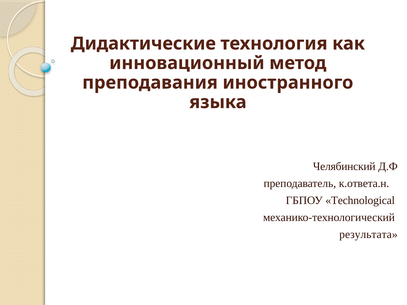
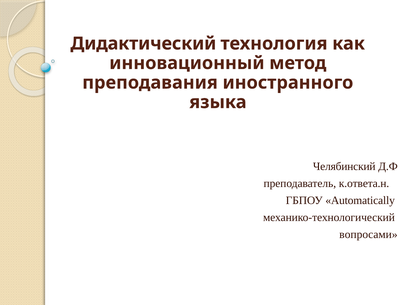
Дидактические: Дидактические -> Дидактический (143, 44)
Technological: Technological -> Automatically (360, 201)
результата: результата -> вопросами (368, 235)
